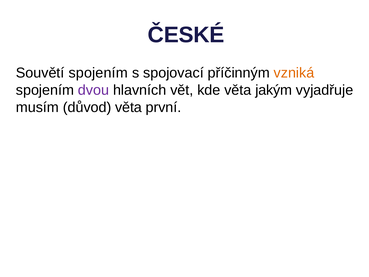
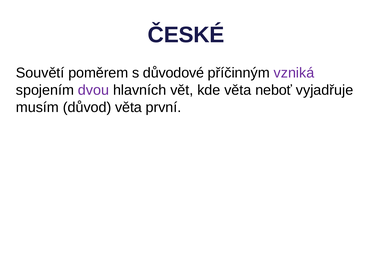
Souvětí spojením: spojením -> poměrem (98, 73)
spojovací: spojovací -> důvodové (174, 73)
vzniká colour: orange -> purple (294, 73)
jakým: jakým -> neboť (274, 90)
